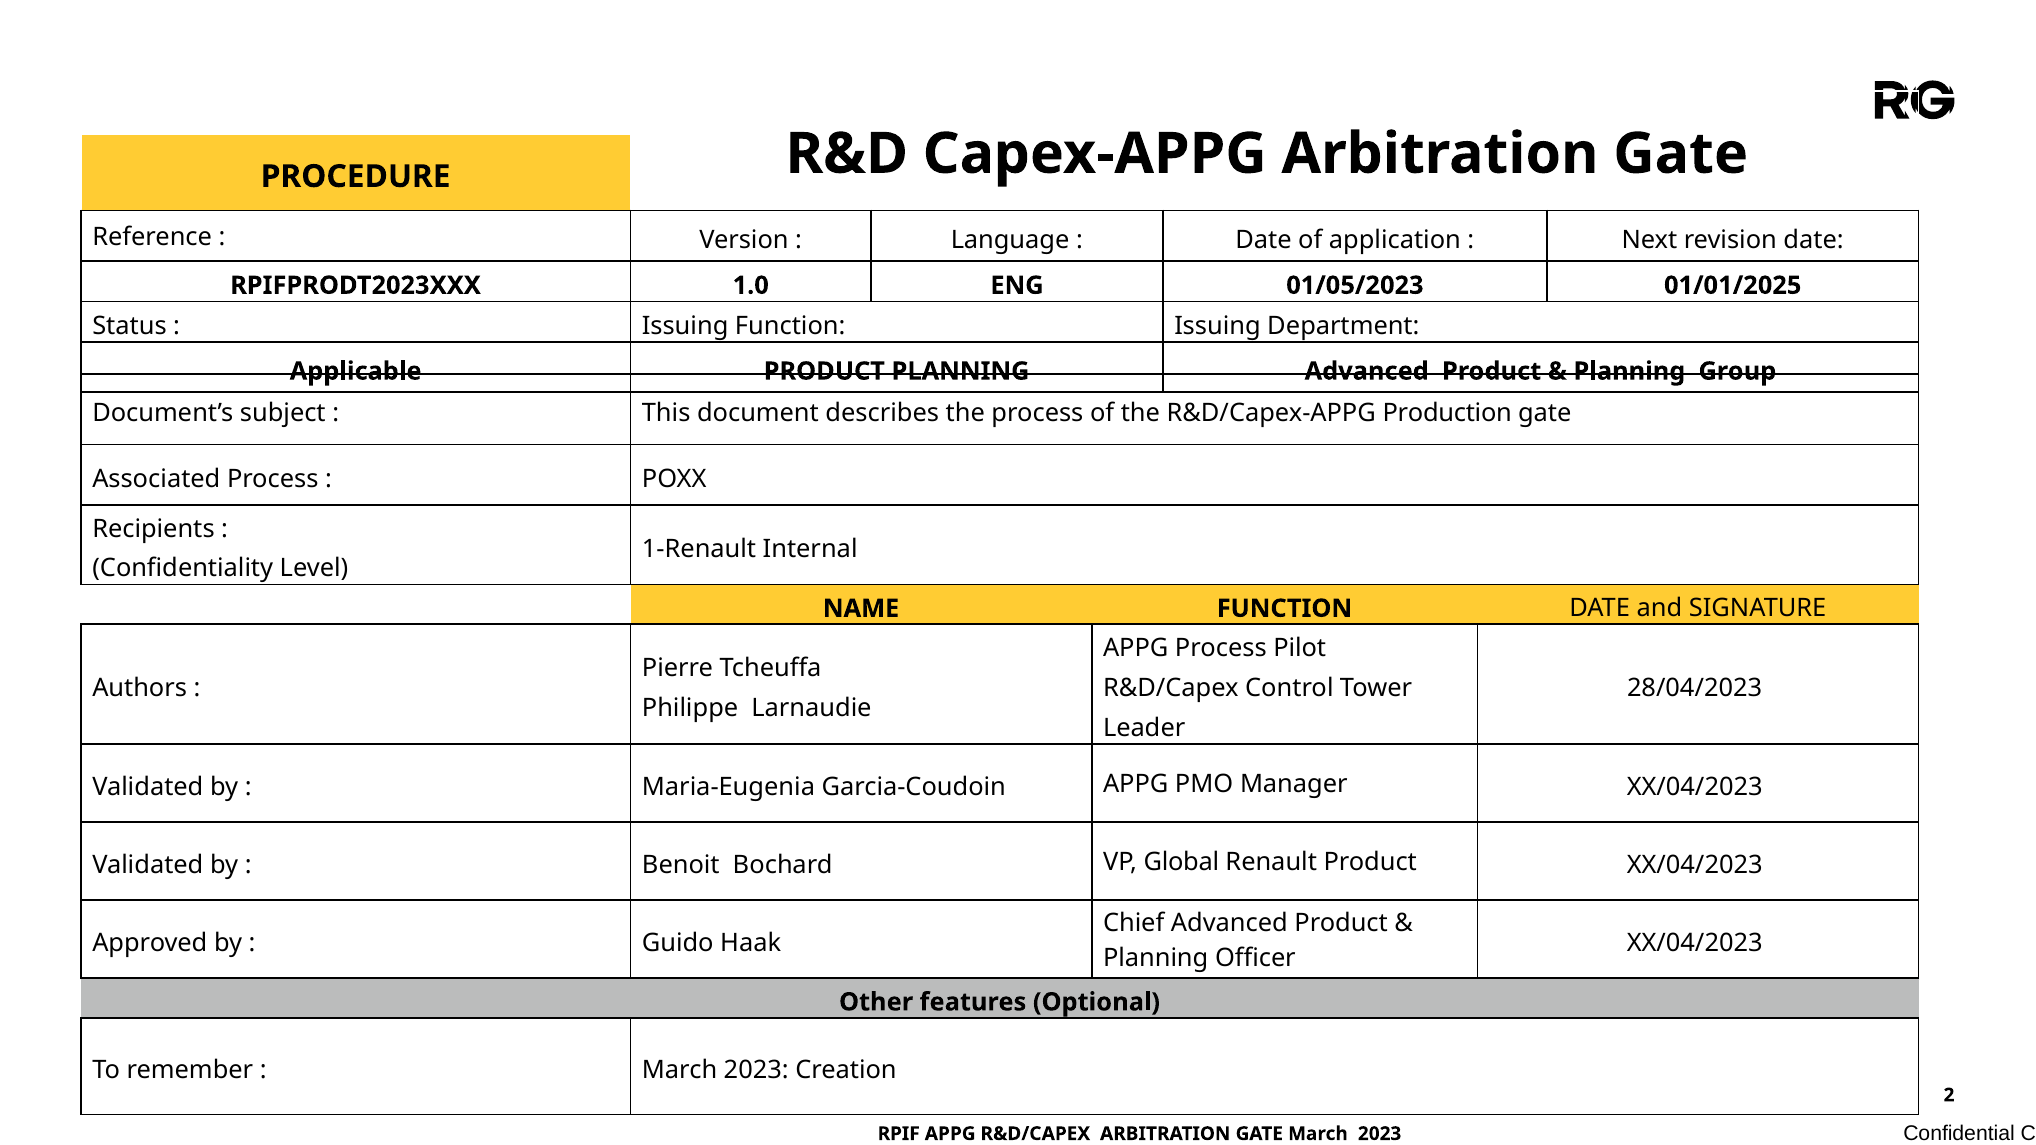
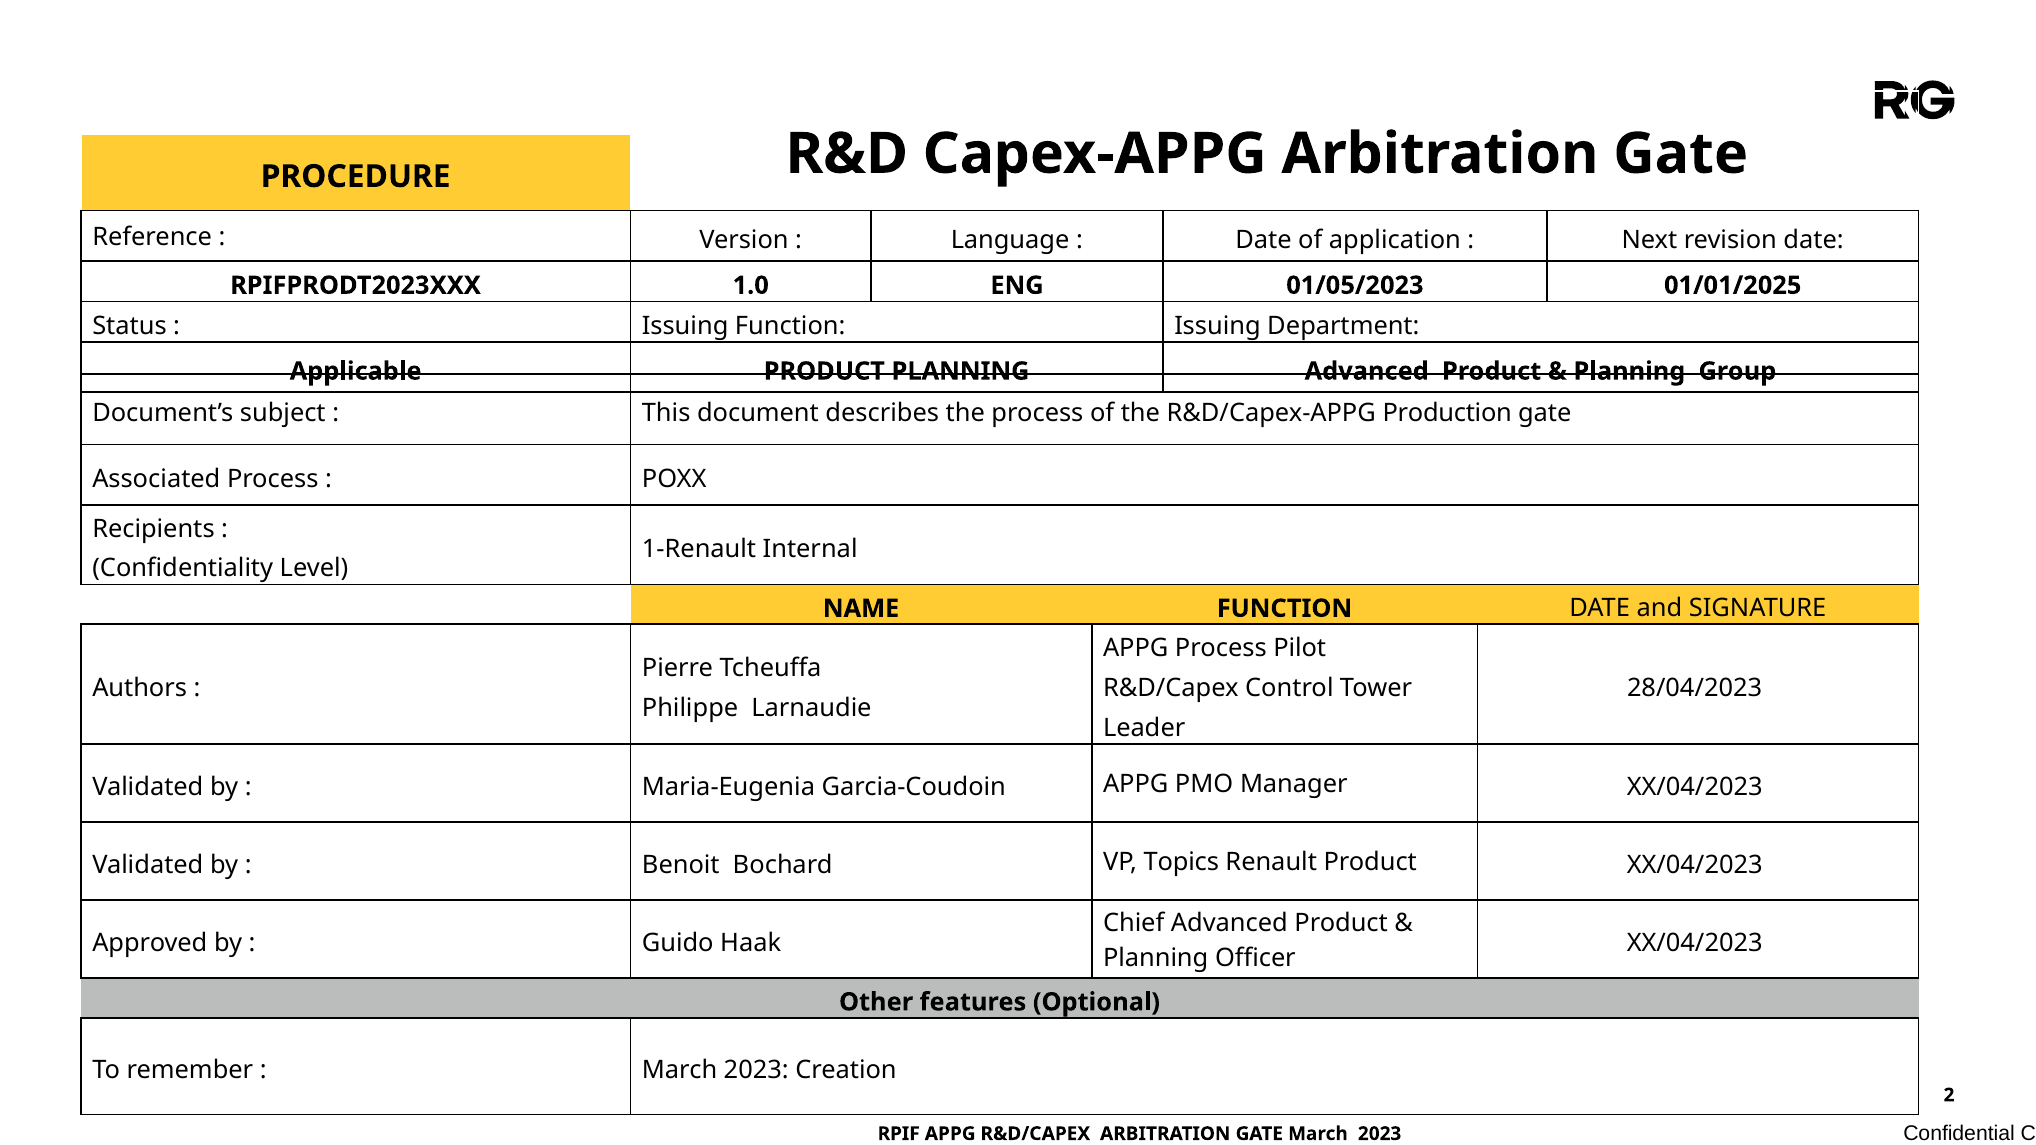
Global: Global -> Topics (1181, 863)
